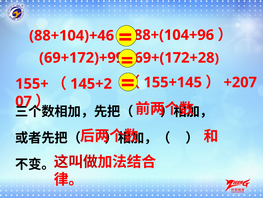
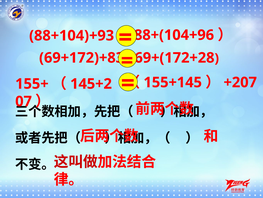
88+104)+46: 88+104)+46 -> 88+104)+93 (72, 35)
69+172)+99: 69+172)+99 -> 69+172)+83 (82, 58)
